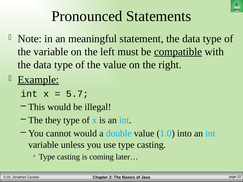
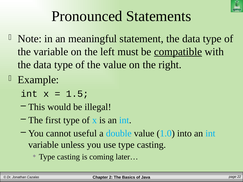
Example underline: present -> none (38, 80)
5.7: 5.7 -> 1.5 (77, 94)
they: they -> first (53, 120)
cannot would: would -> useful (85, 134)
